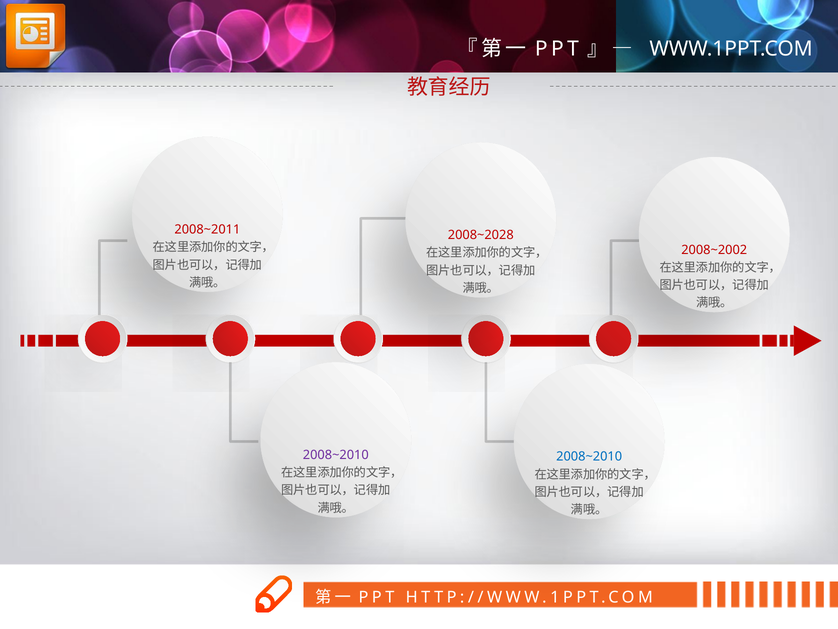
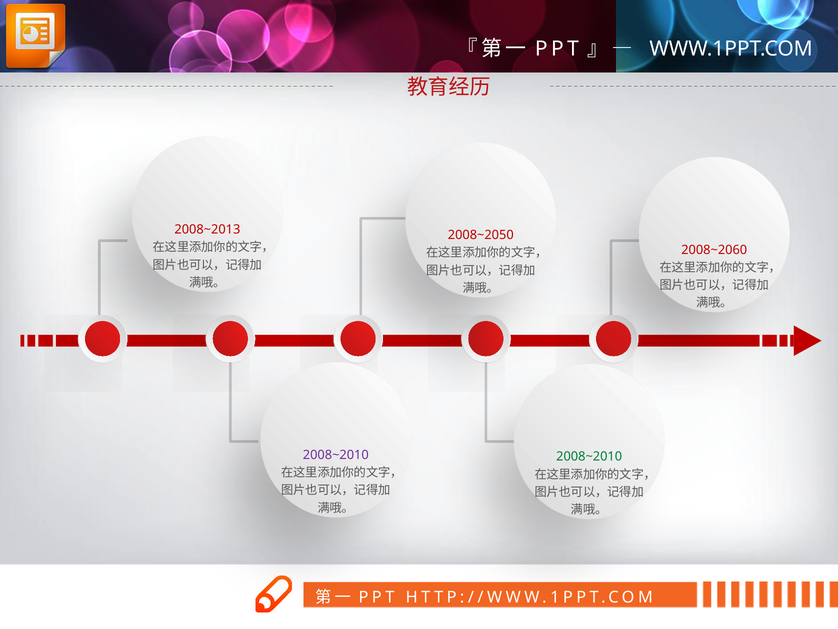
2008~2011: 2008~2011 -> 2008~2013 (207, 229)
2008~2028: 2008~2028 -> 2008~2050 (481, 235)
2008~2002: 2008~2002 -> 2008~2060 (714, 250)
2008~2010 colour: blue -> green (589, 456)
